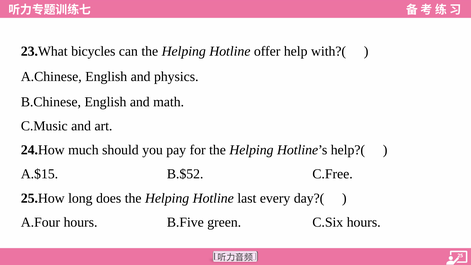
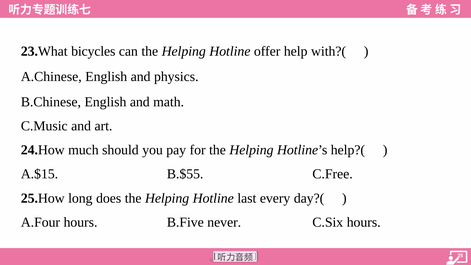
B.$52: B.$52 -> B.$55 (185, 174)
green: green -> never (224, 222)
